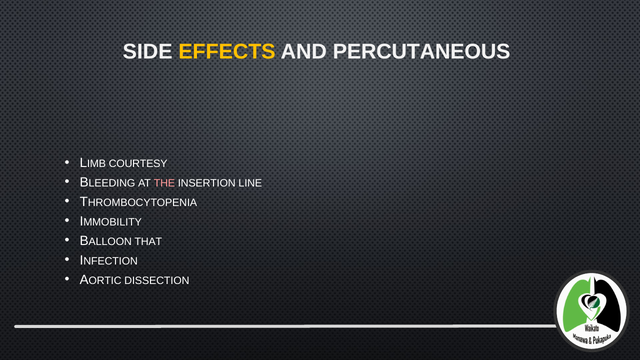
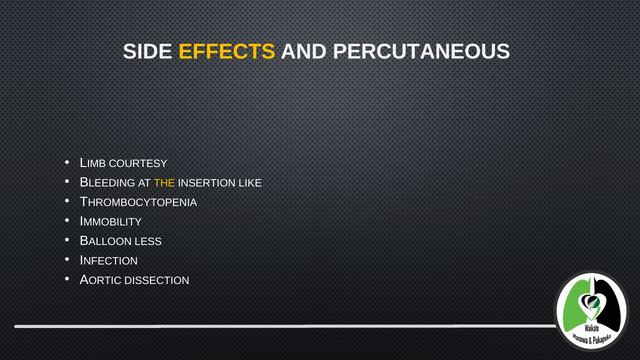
THE colour: pink -> yellow (164, 183)
LINE: LINE -> LIKE (250, 183)
THAT: THAT -> LESS (148, 242)
